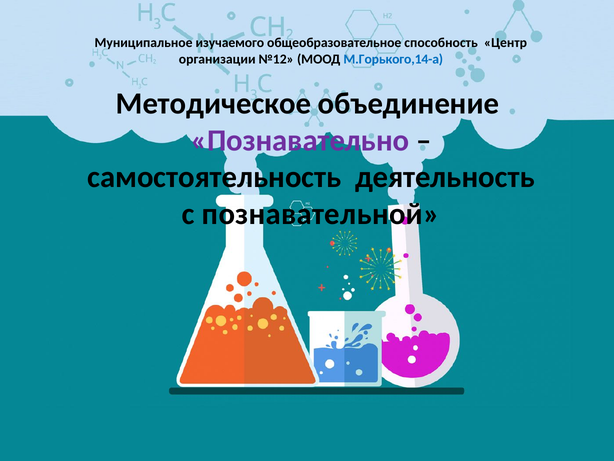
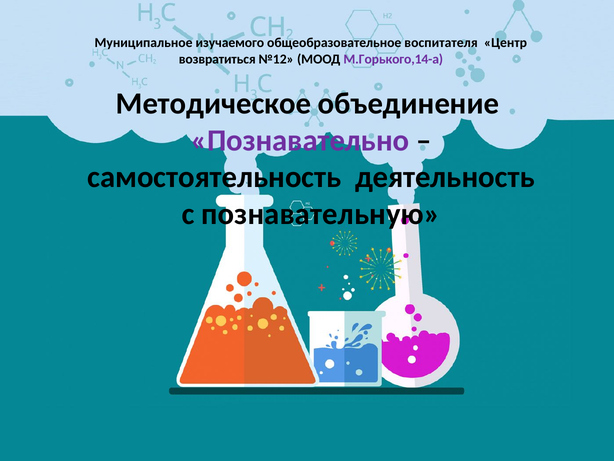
способность: способность -> воспитателя (441, 43)
организации: организации -> возвратиться (217, 59)
М.Горького,14-а colour: blue -> purple (393, 59)
познавательной: познавательной -> познавательную (321, 214)
